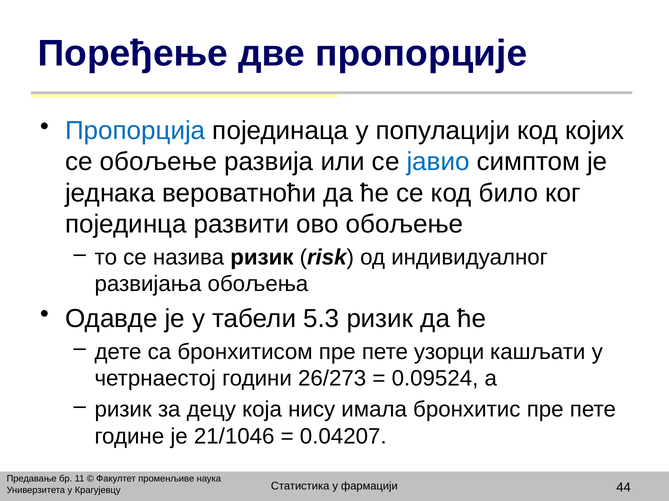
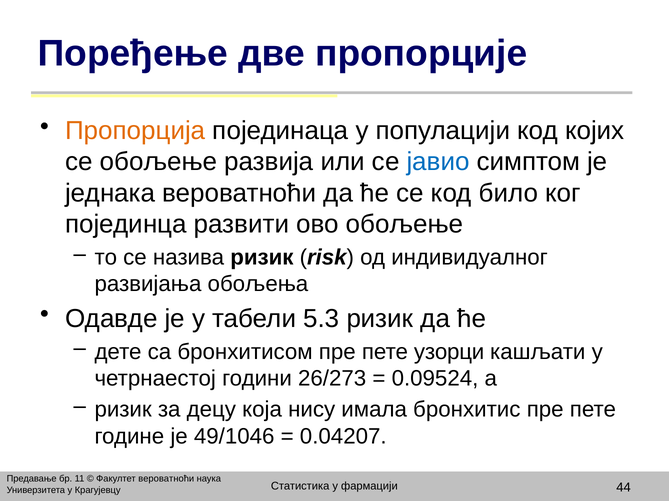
Пропорција colour: blue -> orange (135, 131)
21/1046: 21/1046 -> 49/1046 (234, 437)
Факултет променљиве: променљиве -> вероватноћи (166, 480)
